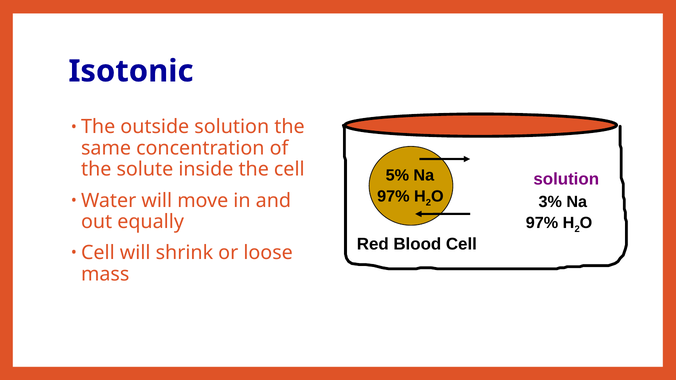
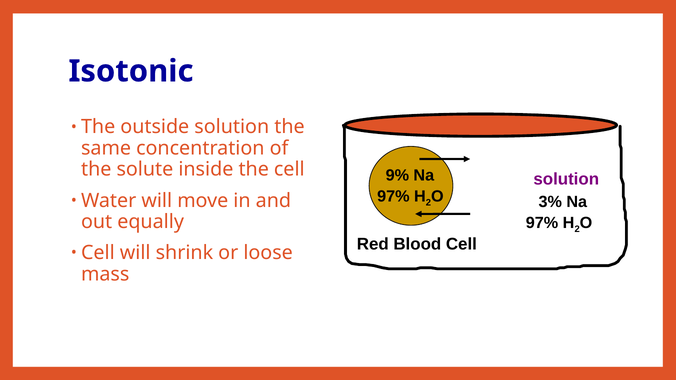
5%: 5% -> 9% (397, 176)
